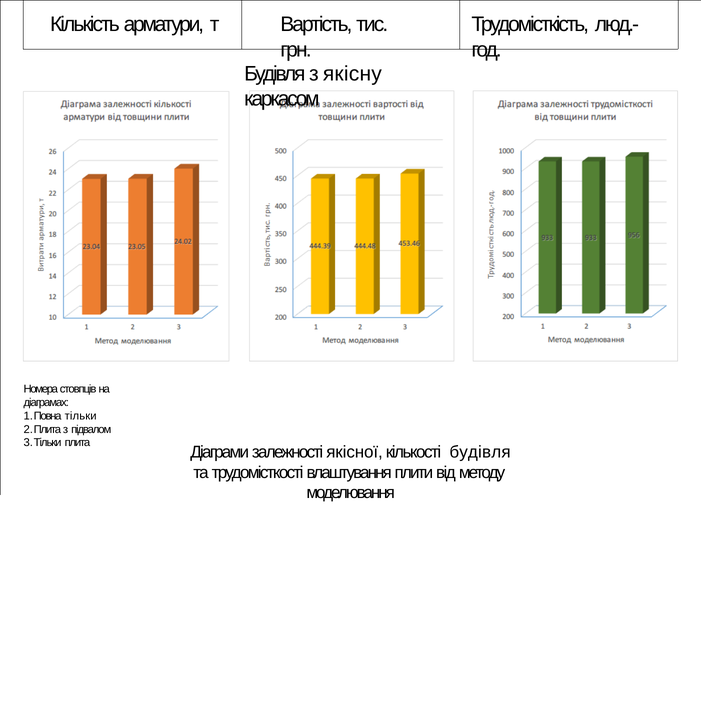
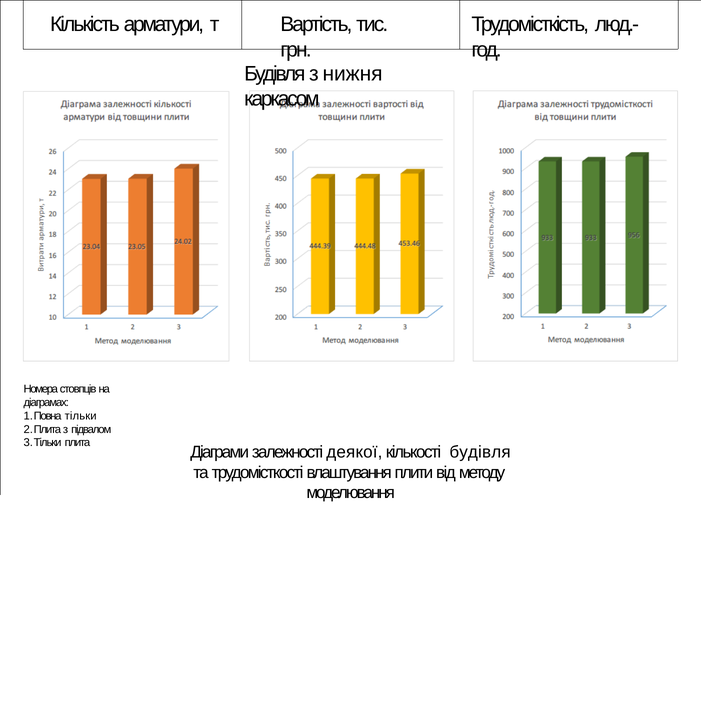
якісну: якісну -> нижня (353, 74)
якісної: якісної -> деякої (354, 452)
